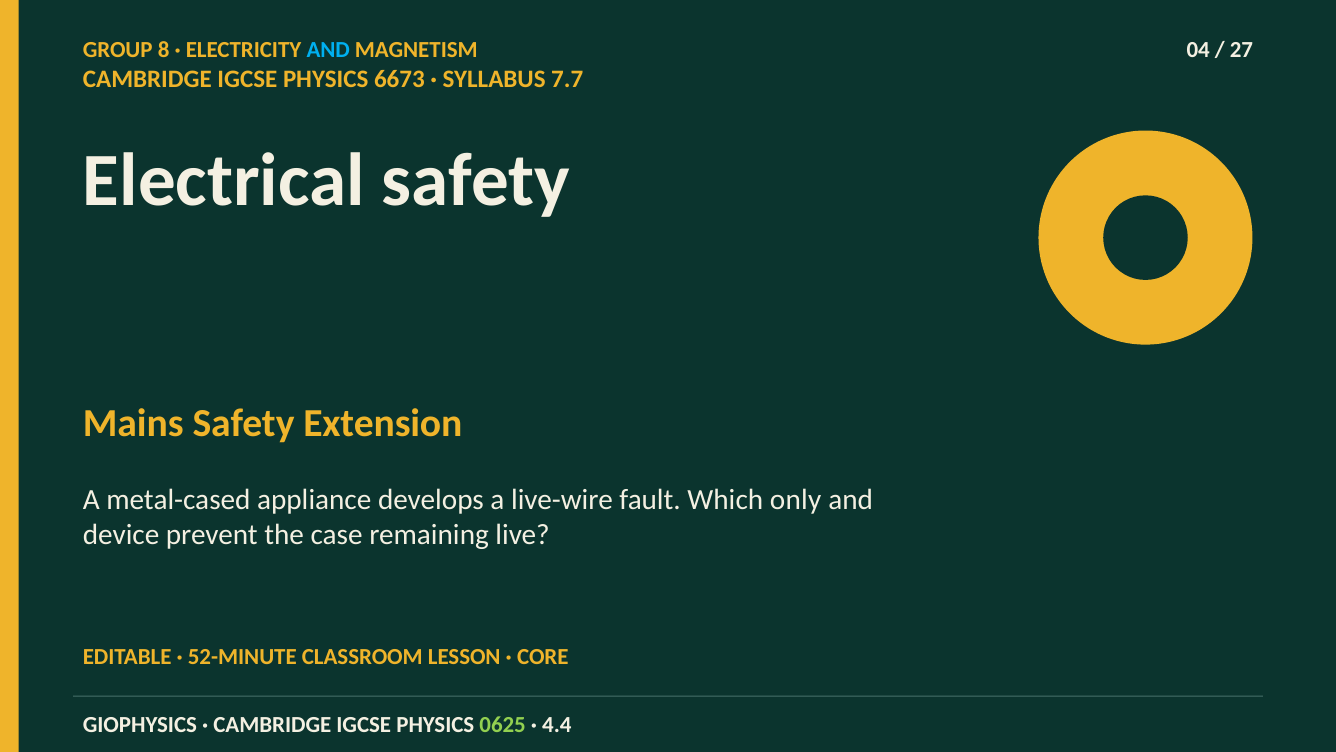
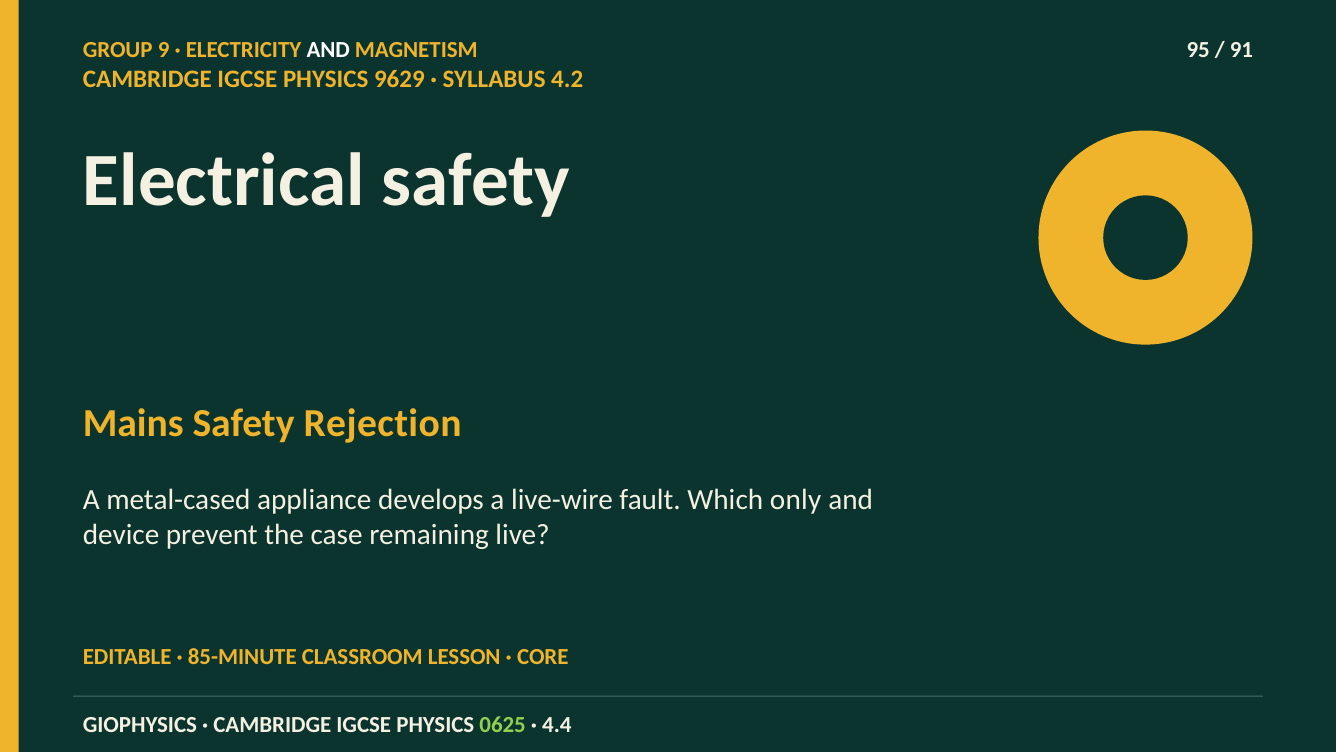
8: 8 -> 9 (164, 50)
AND colour: light blue -> white (328, 50)
04: 04 -> 95 (1198, 50)
27: 27 -> 91 (1241, 50)
6673: 6673 -> 9629 (399, 79)
7.7: 7.7 -> 4.2 (567, 79)
Extension: Extension -> Rejection (383, 423)
52-MINUTE: 52-MINUTE -> 85-MINUTE (242, 657)
